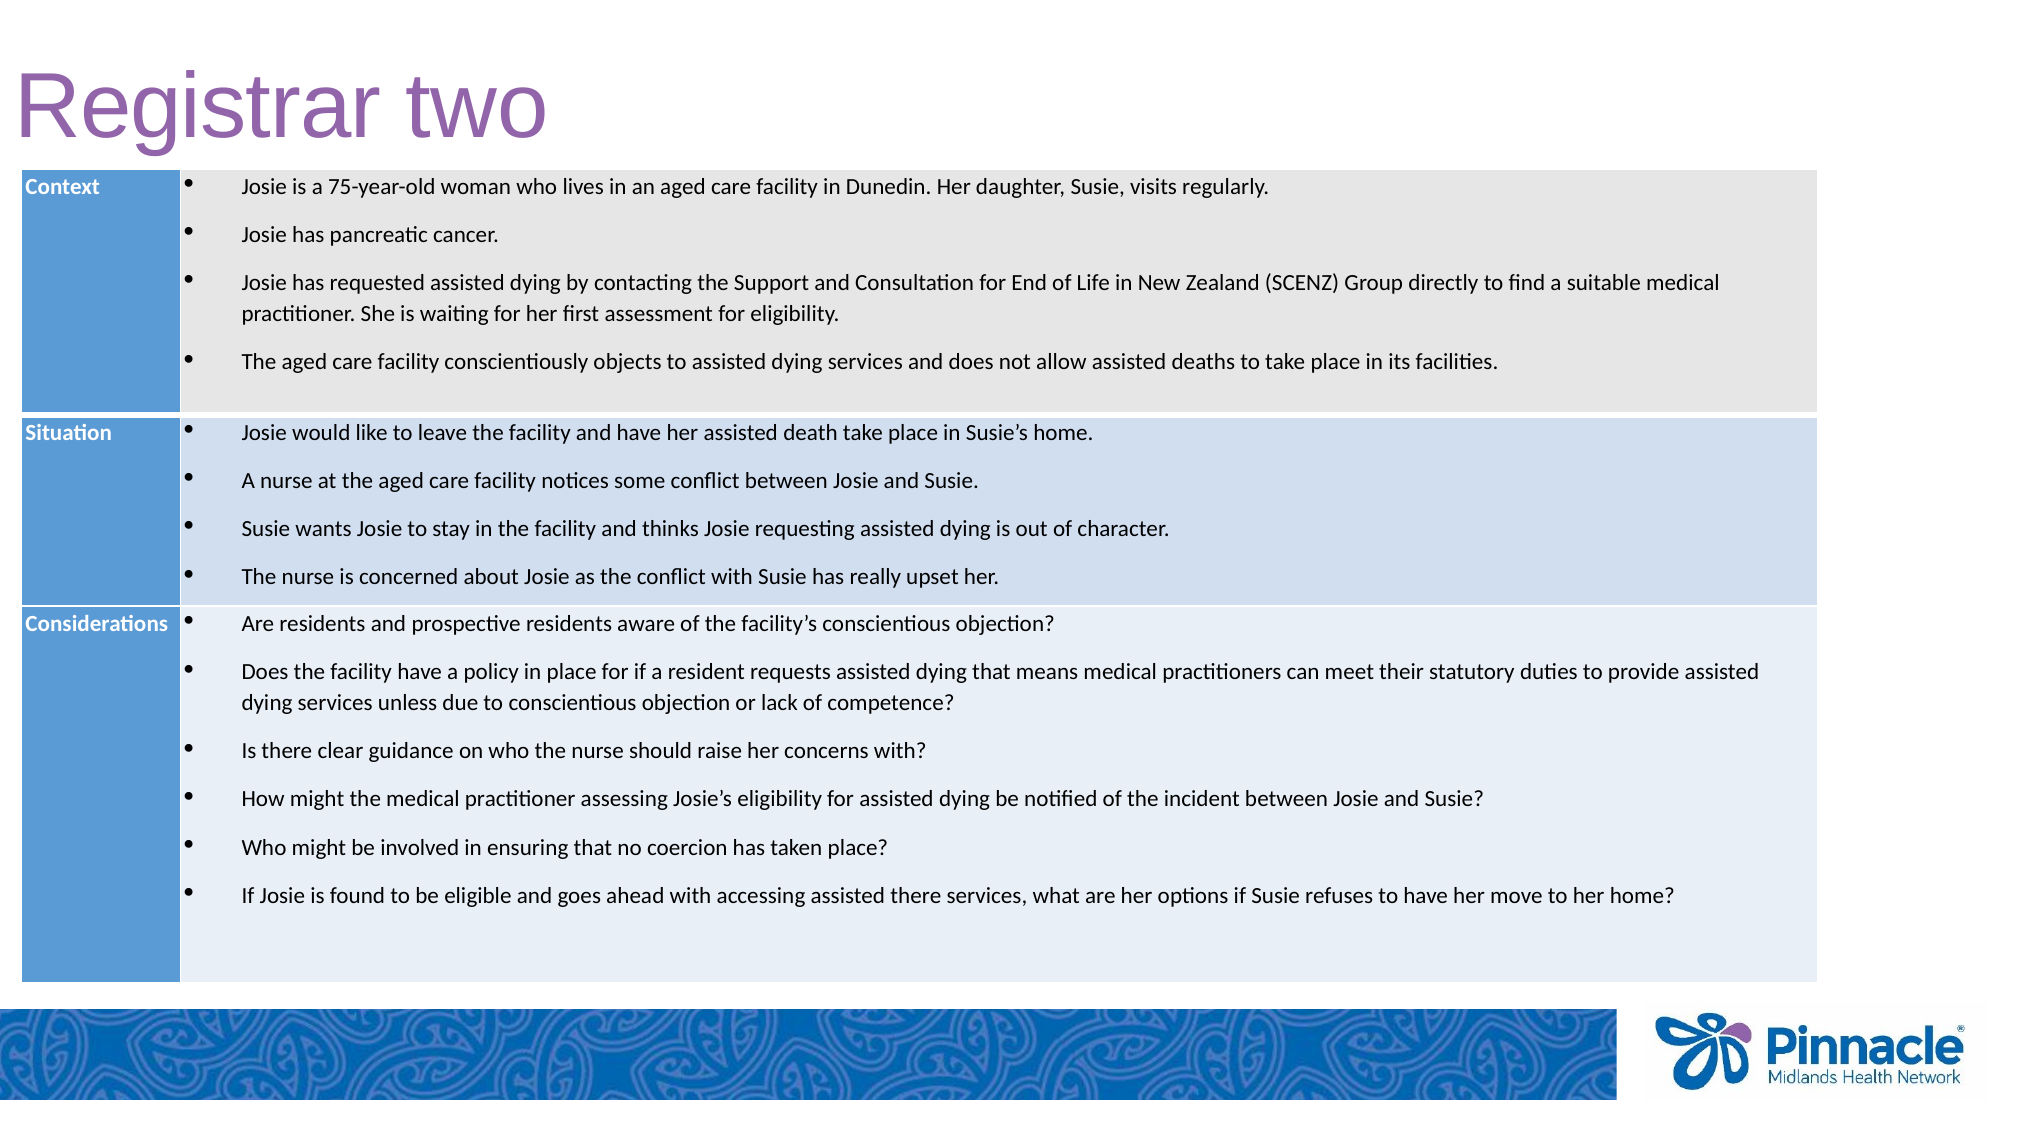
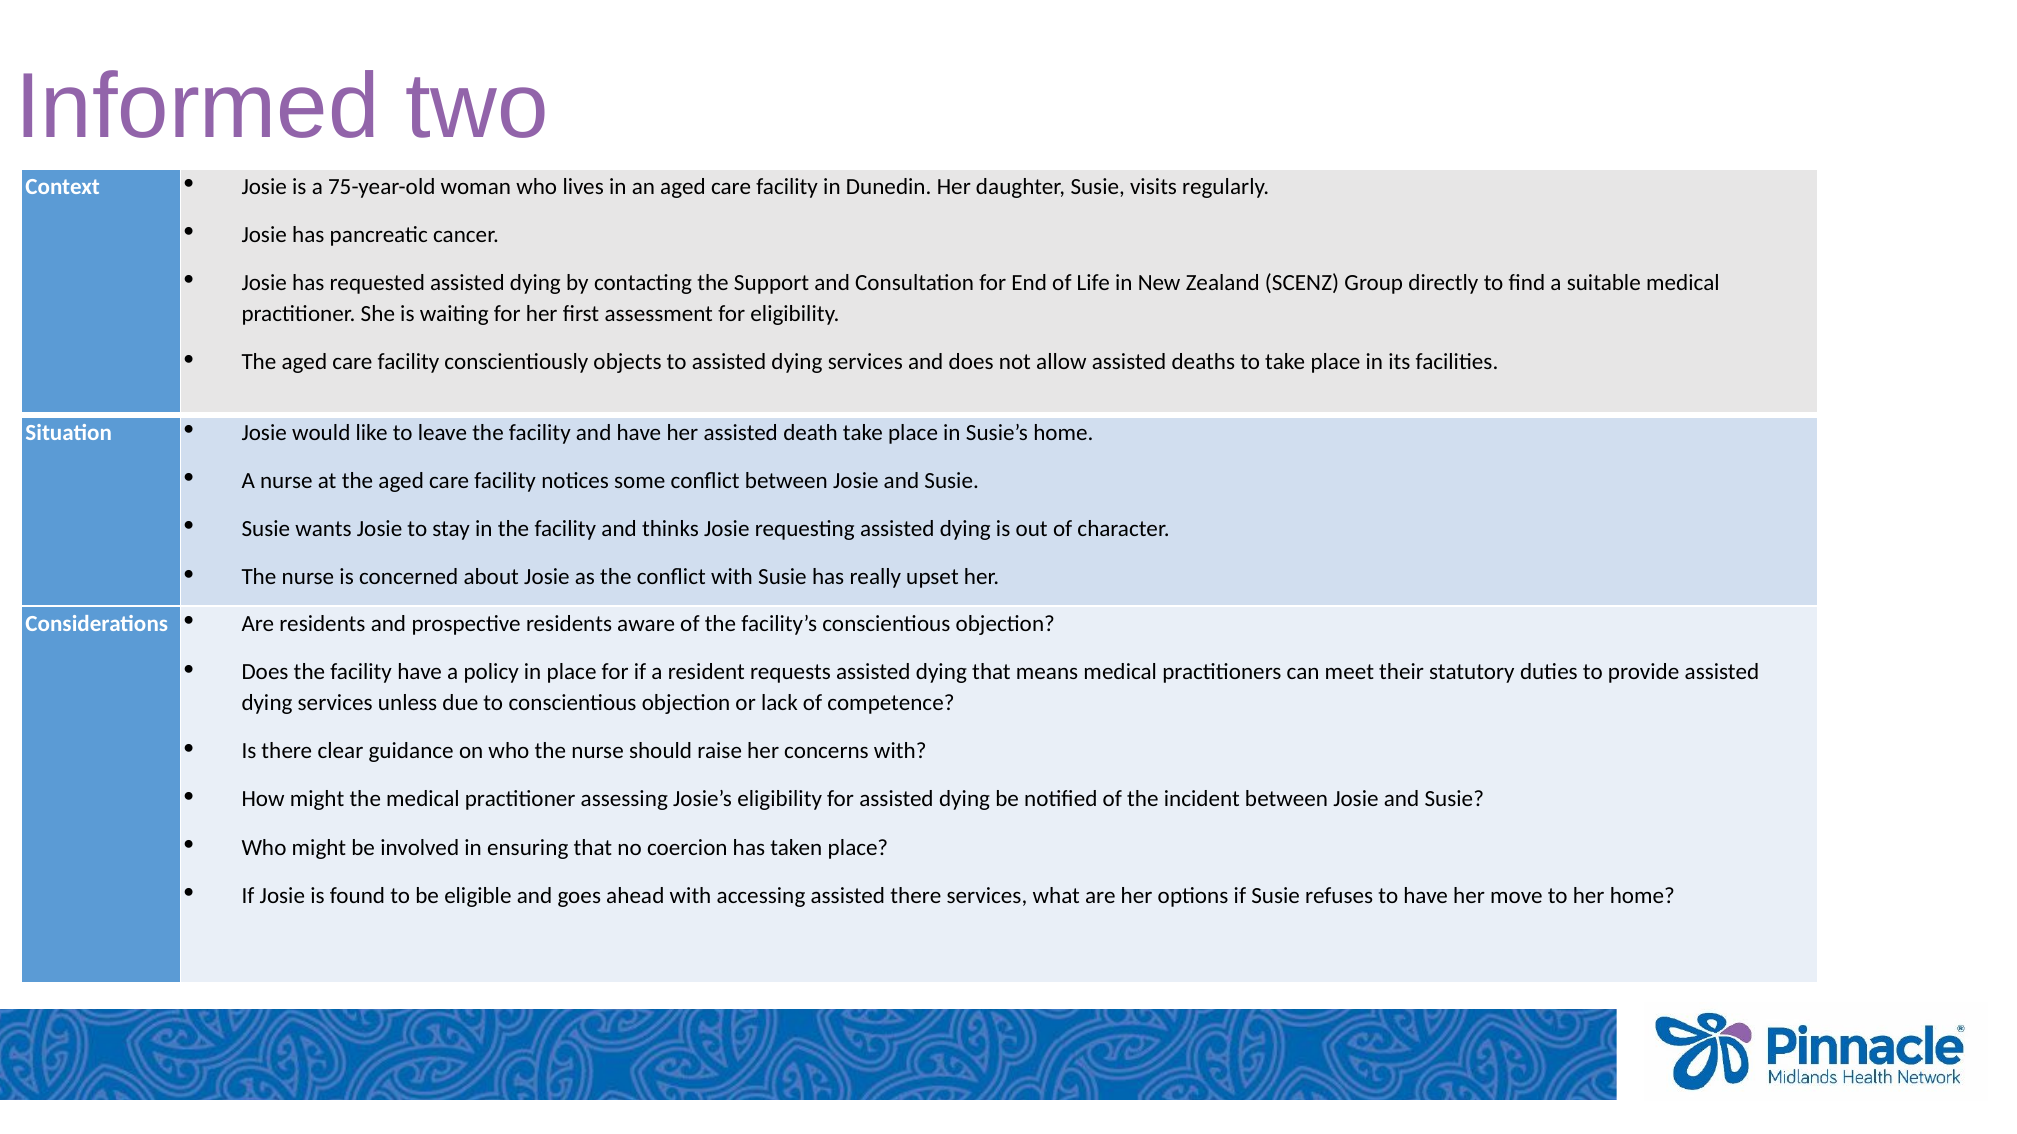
Registrar: Registrar -> Informed (197, 107)
